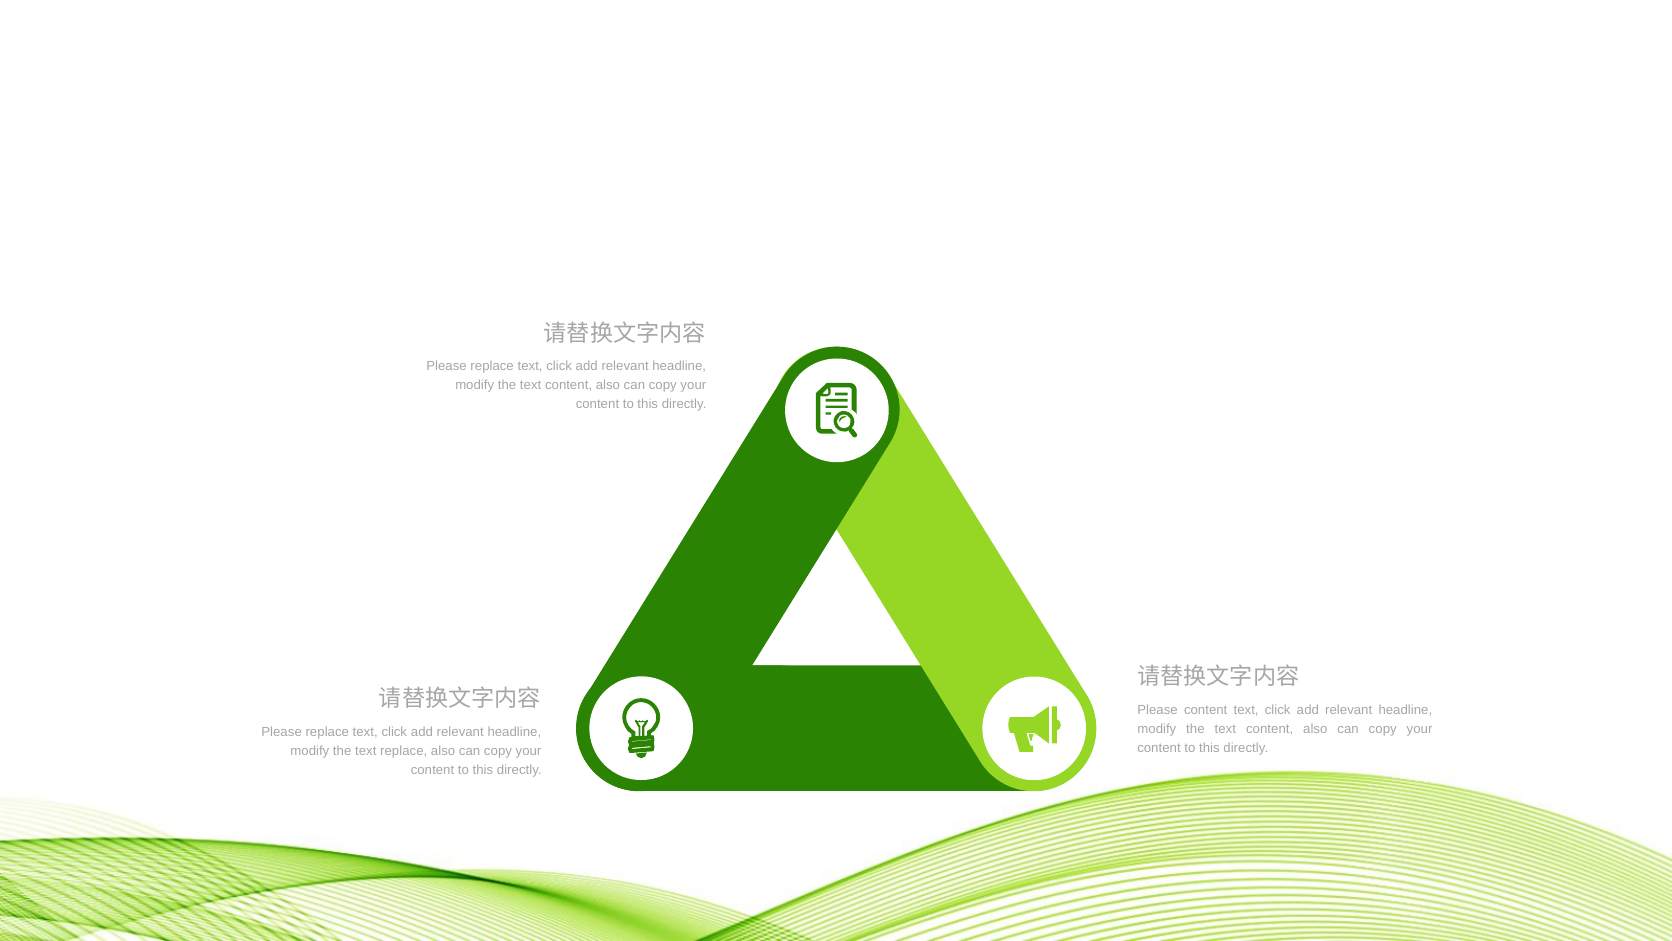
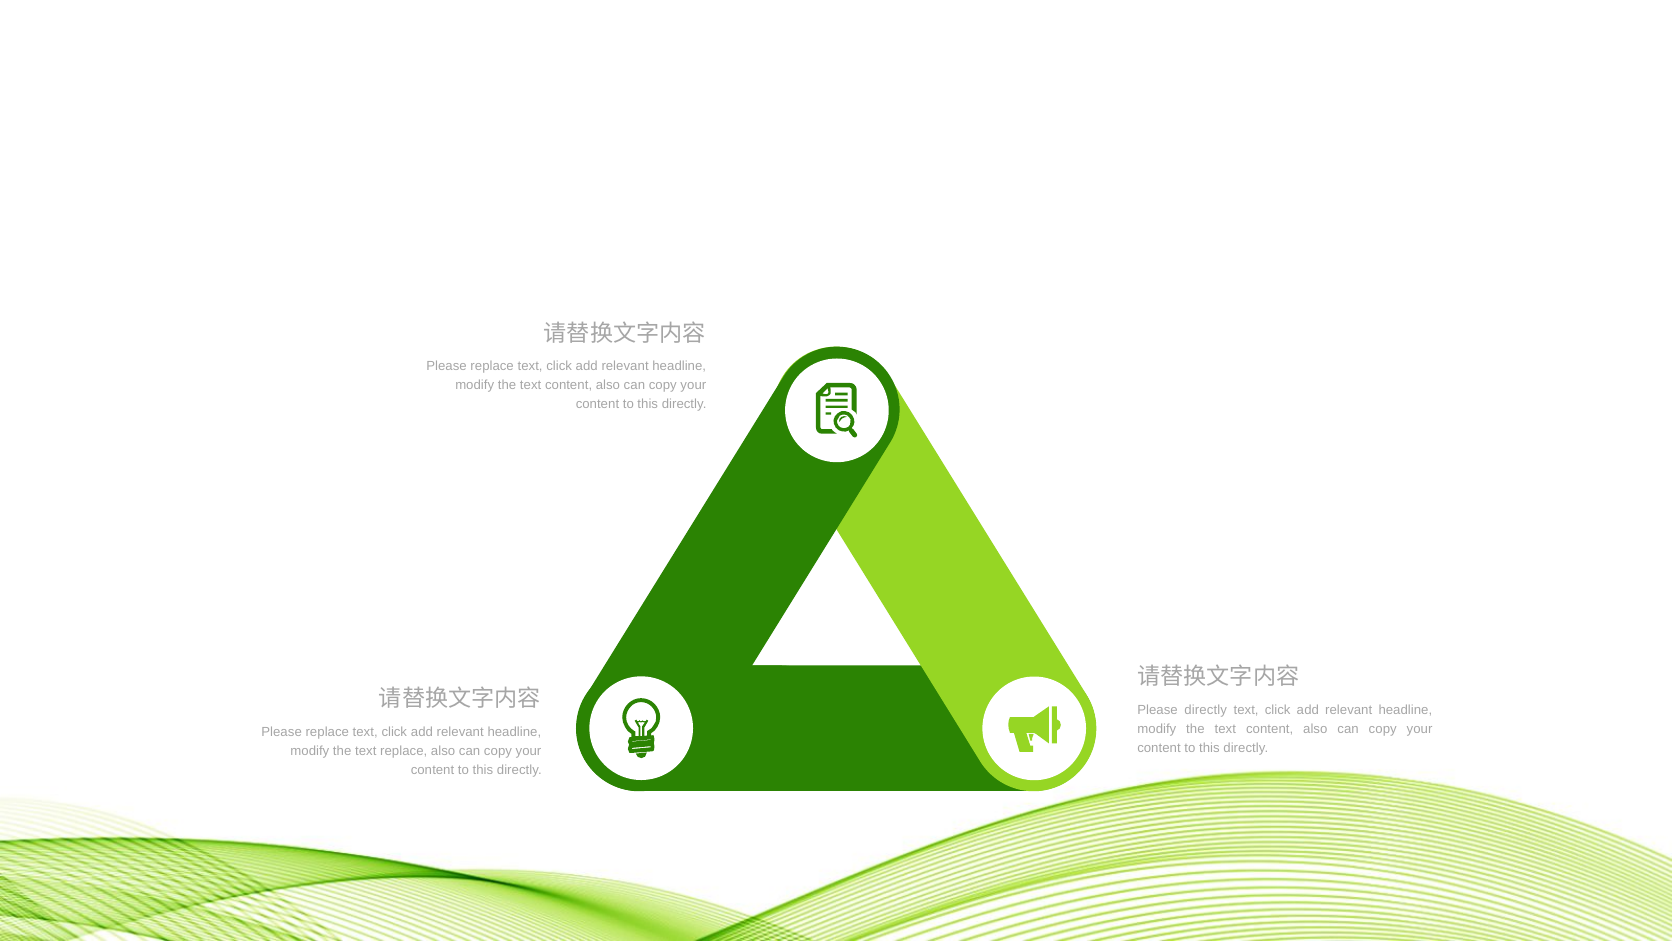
Please content: content -> directly (1206, 709)
